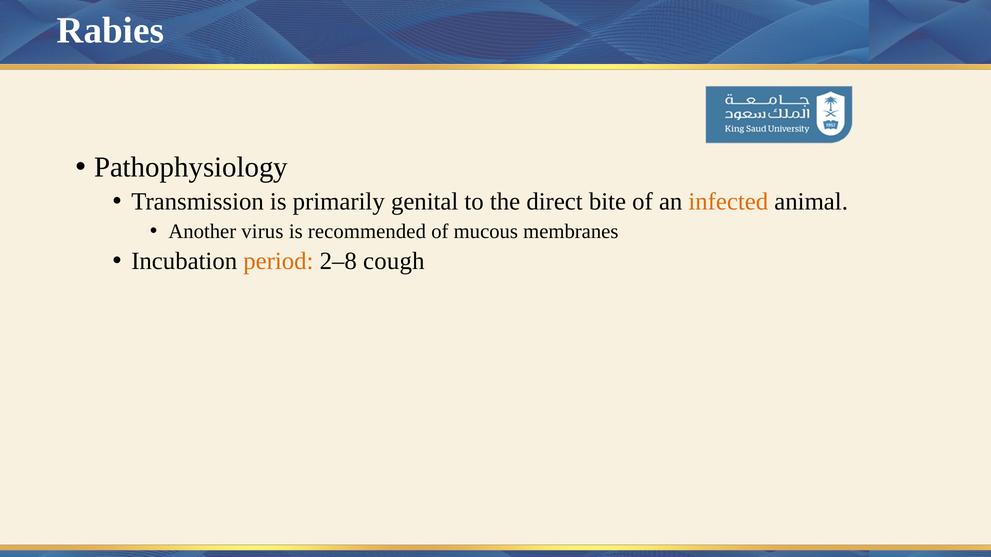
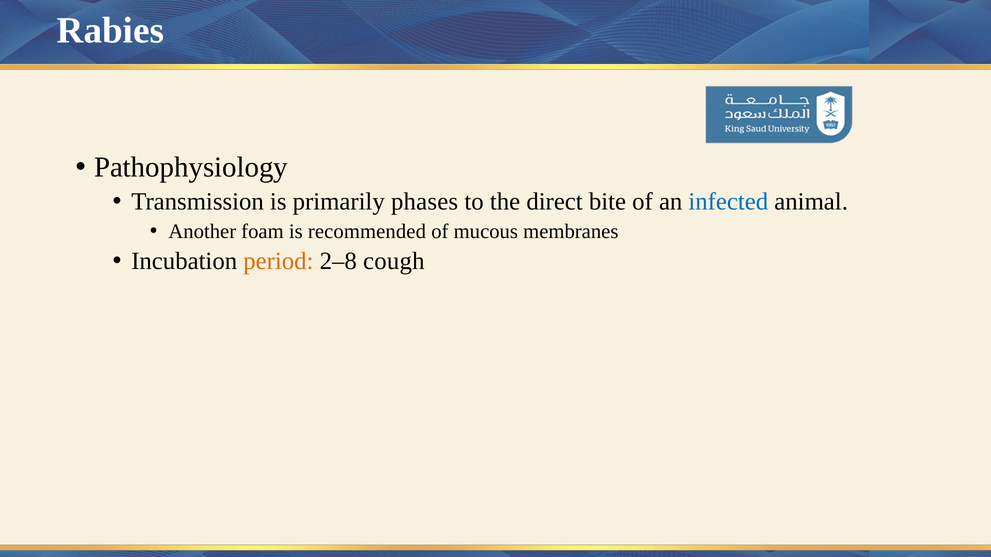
genital: genital -> phases (425, 202)
infected colour: orange -> blue (728, 202)
virus: virus -> foam (262, 231)
